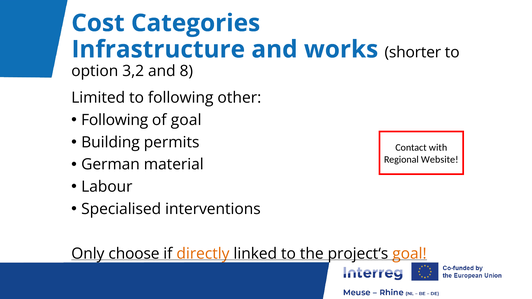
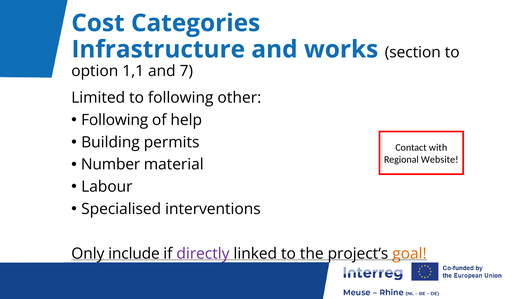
shorter: shorter -> section (413, 52)
3,2: 3,2 -> 1,1 (133, 71)
8: 8 -> 7 (186, 71)
of goal: goal -> help (186, 120)
German: German -> Number (111, 165)
choose: choose -> include (134, 254)
directly colour: orange -> purple (203, 254)
